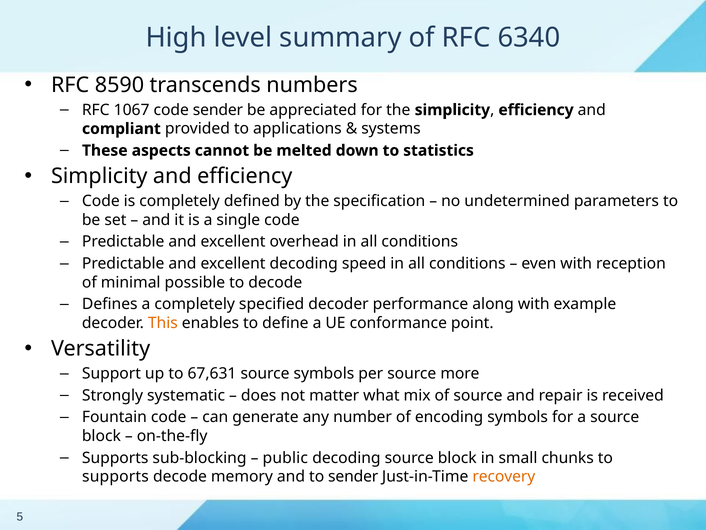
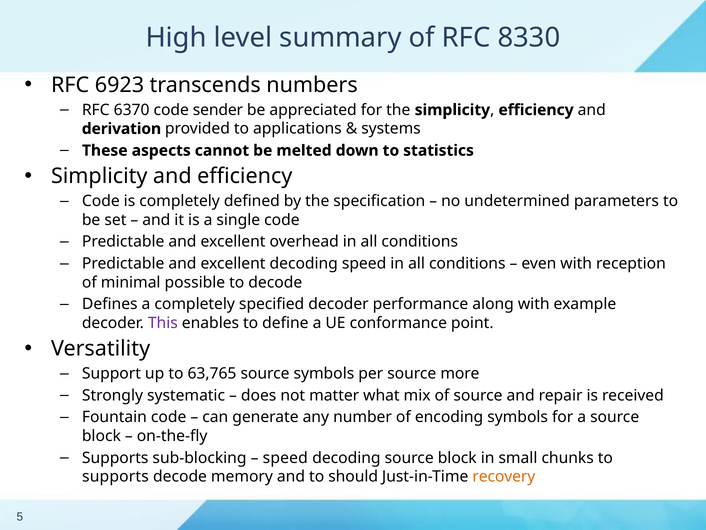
6340: 6340 -> 8330 (529, 38)
8590: 8590 -> 6923 (119, 85)
1067: 1067 -> 6370 (132, 110)
compliant: compliant -> derivation (121, 129)
This colour: orange -> purple (163, 323)
67,631: 67,631 -> 63,765 (212, 373)
public: public -> speed (285, 457)
to sender: sender -> should (353, 476)
